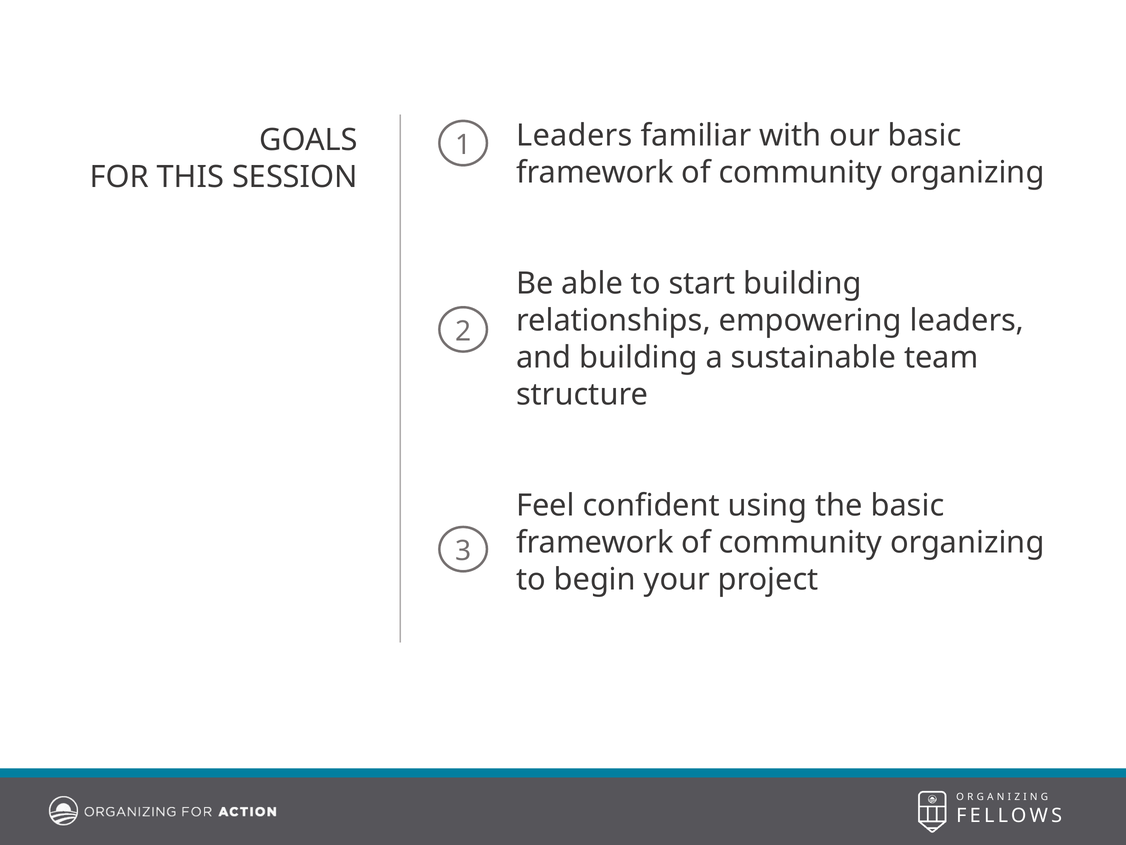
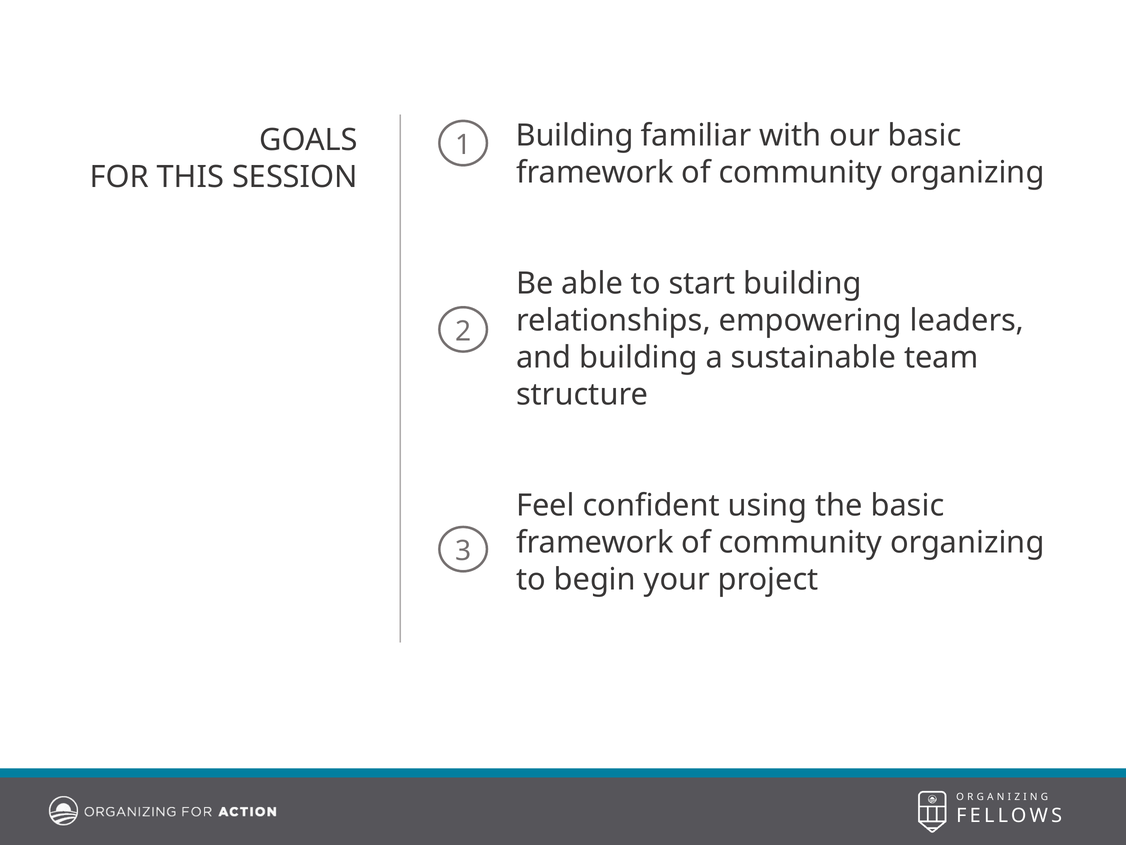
Leaders: Leaders -> Building (575, 136)
